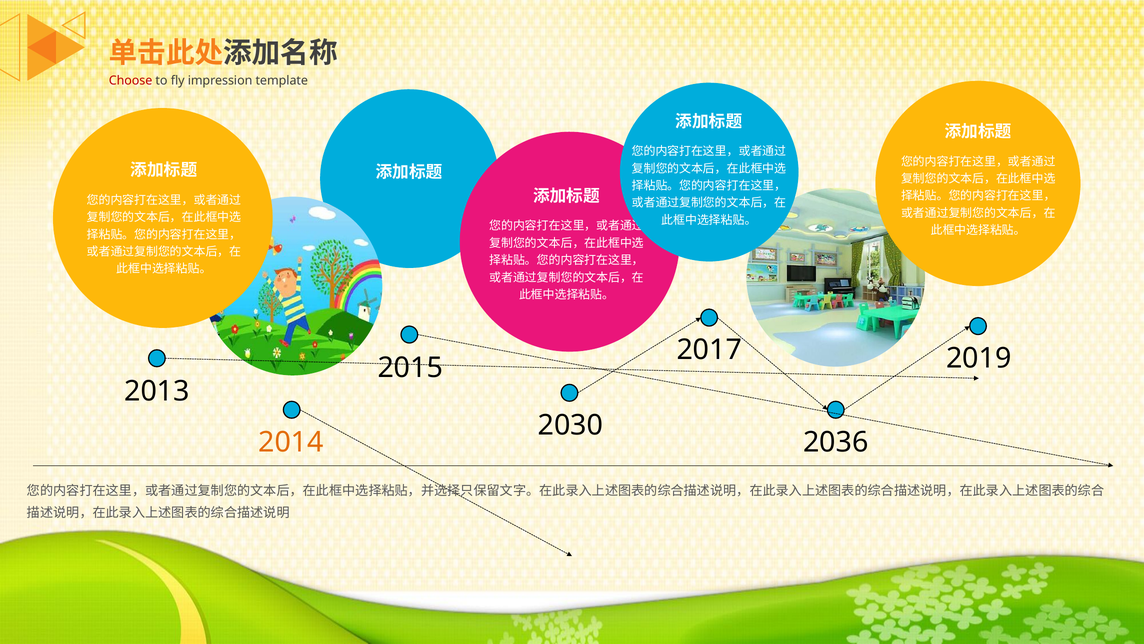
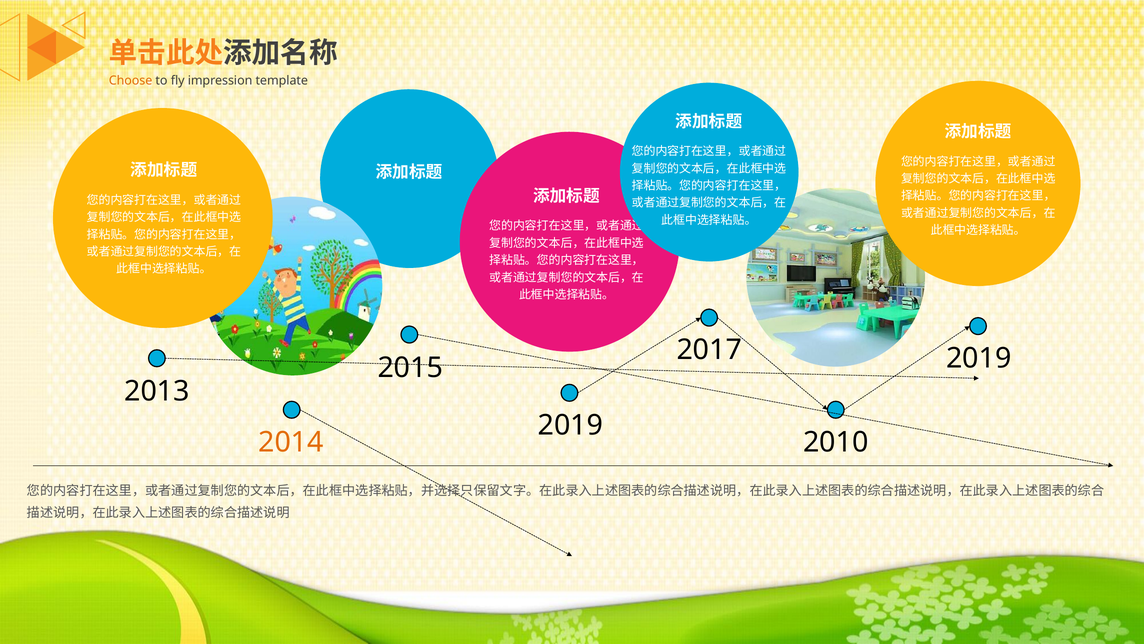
Choose colour: red -> orange (131, 81)
2030: 2030 -> 2019 (570, 425)
2036: 2036 -> 2010 (836, 442)
